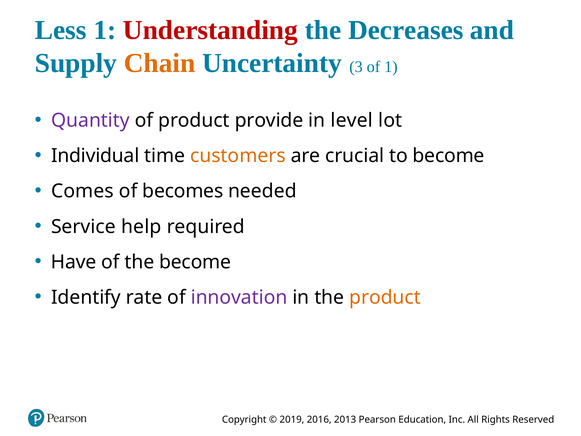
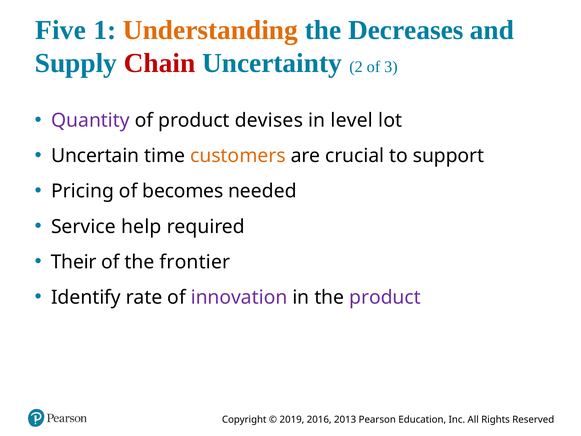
Less: Less -> Five (61, 30)
Understanding colour: red -> orange (210, 30)
Chain colour: orange -> red (160, 63)
3: 3 -> 2 (356, 67)
of 1: 1 -> 3 (391, 67)
provide: provide -> devises (269, 120)
Individual: Individual -> Uncertain (95, 156)
to become: become -> support (449, 156)
Comes: Comes -> Pricing (83, 191)
Have: Have -> Their (74, 262)
the become: become -> frontier (195, 262)
product colour: orange -> purple (385, 297)
